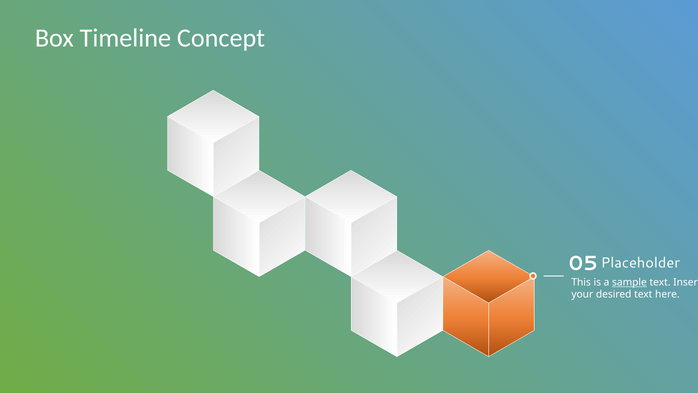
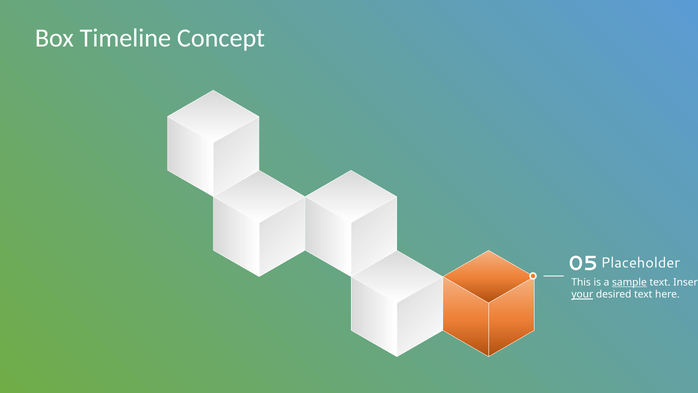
your underline: none -> present (582, 294)
